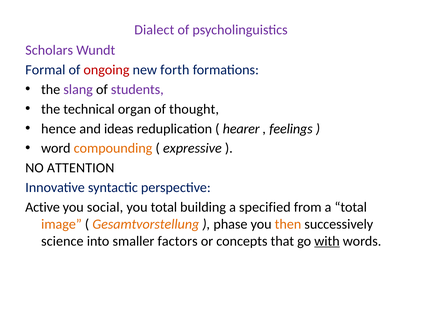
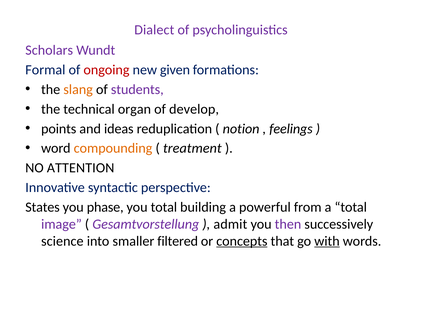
forth: forth -> given (175, 70)
slang colour: purple -> orange (78, 90)
thought: thought -> develop (194, 109)
hence: hence -> points (59, 129)
hearer: hearer -> notion (241, 129)
expressive: expressive -> treatment (192, 149)
Active: Active -> States (43, 208)
social: social -> phase (105, 208)
specified: specified -> powerful (265, 208)
image colour: orange -> purple (61, 225)
Gesamtvorstellung colour: orange -> purple (146, 225)
phase: phase -> admit (230, 225)
then colour: orange -> purple (288, 225)
factors: factors -> filtered (178, 241)
concepts underline: none -> present (242, 241)
